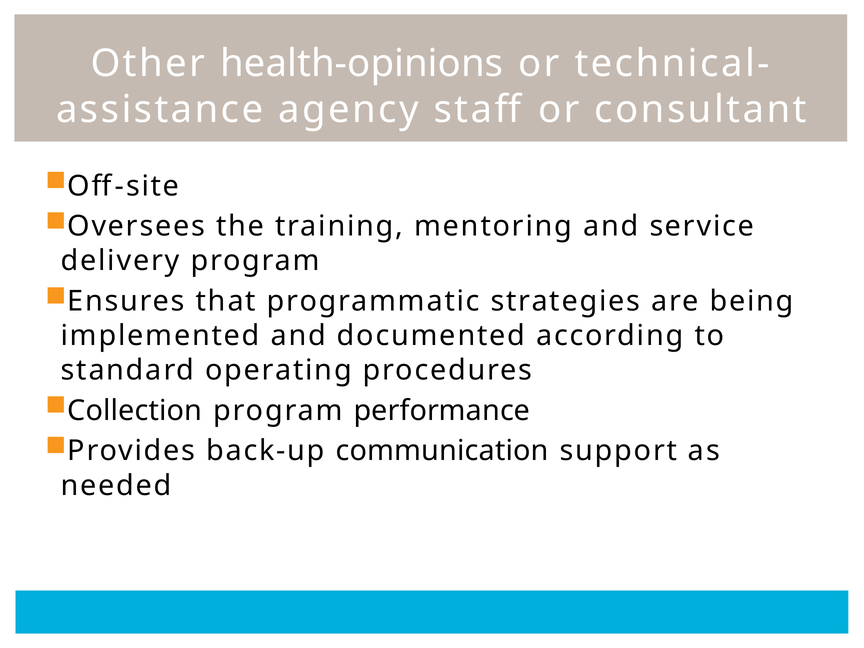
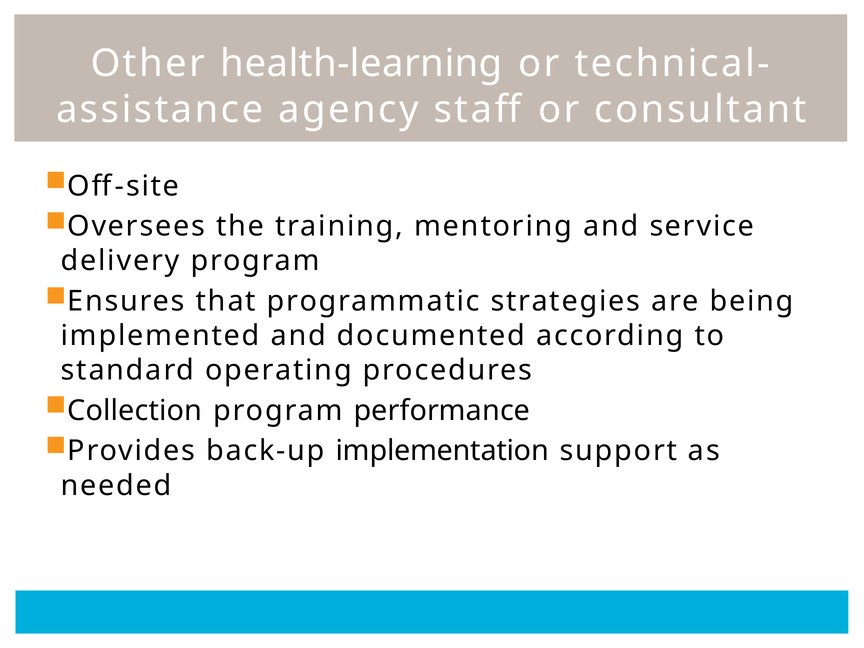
health-opinions: health-opinions -> health-learning (362, 64)
communication: communication -> implementation (442, 451)
